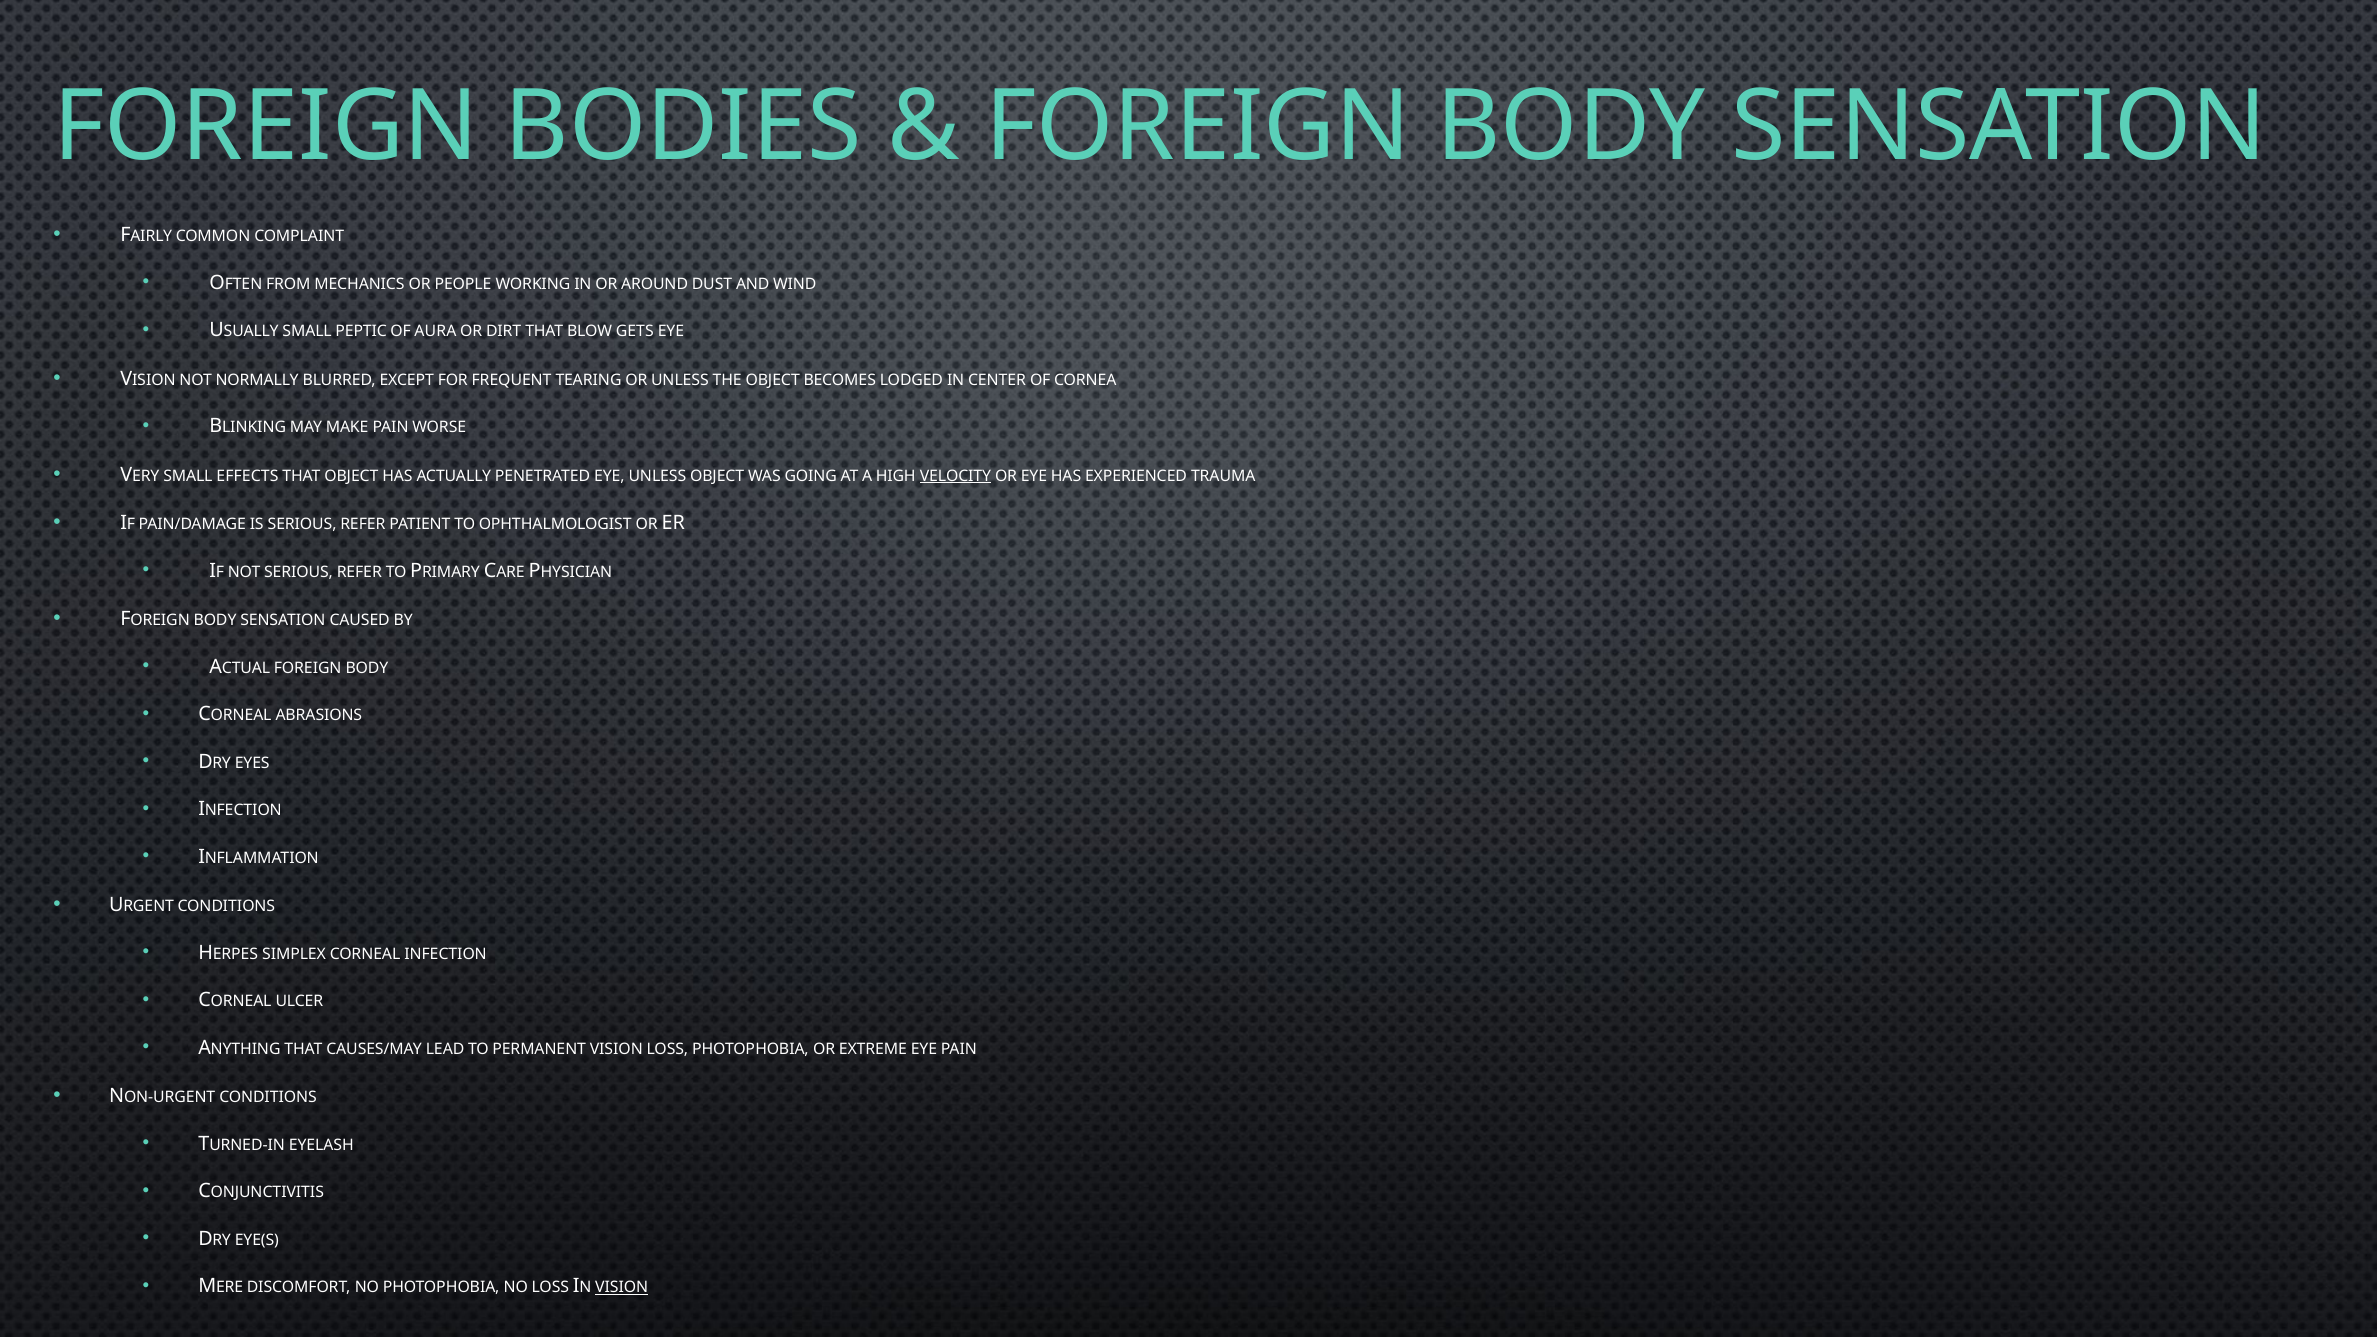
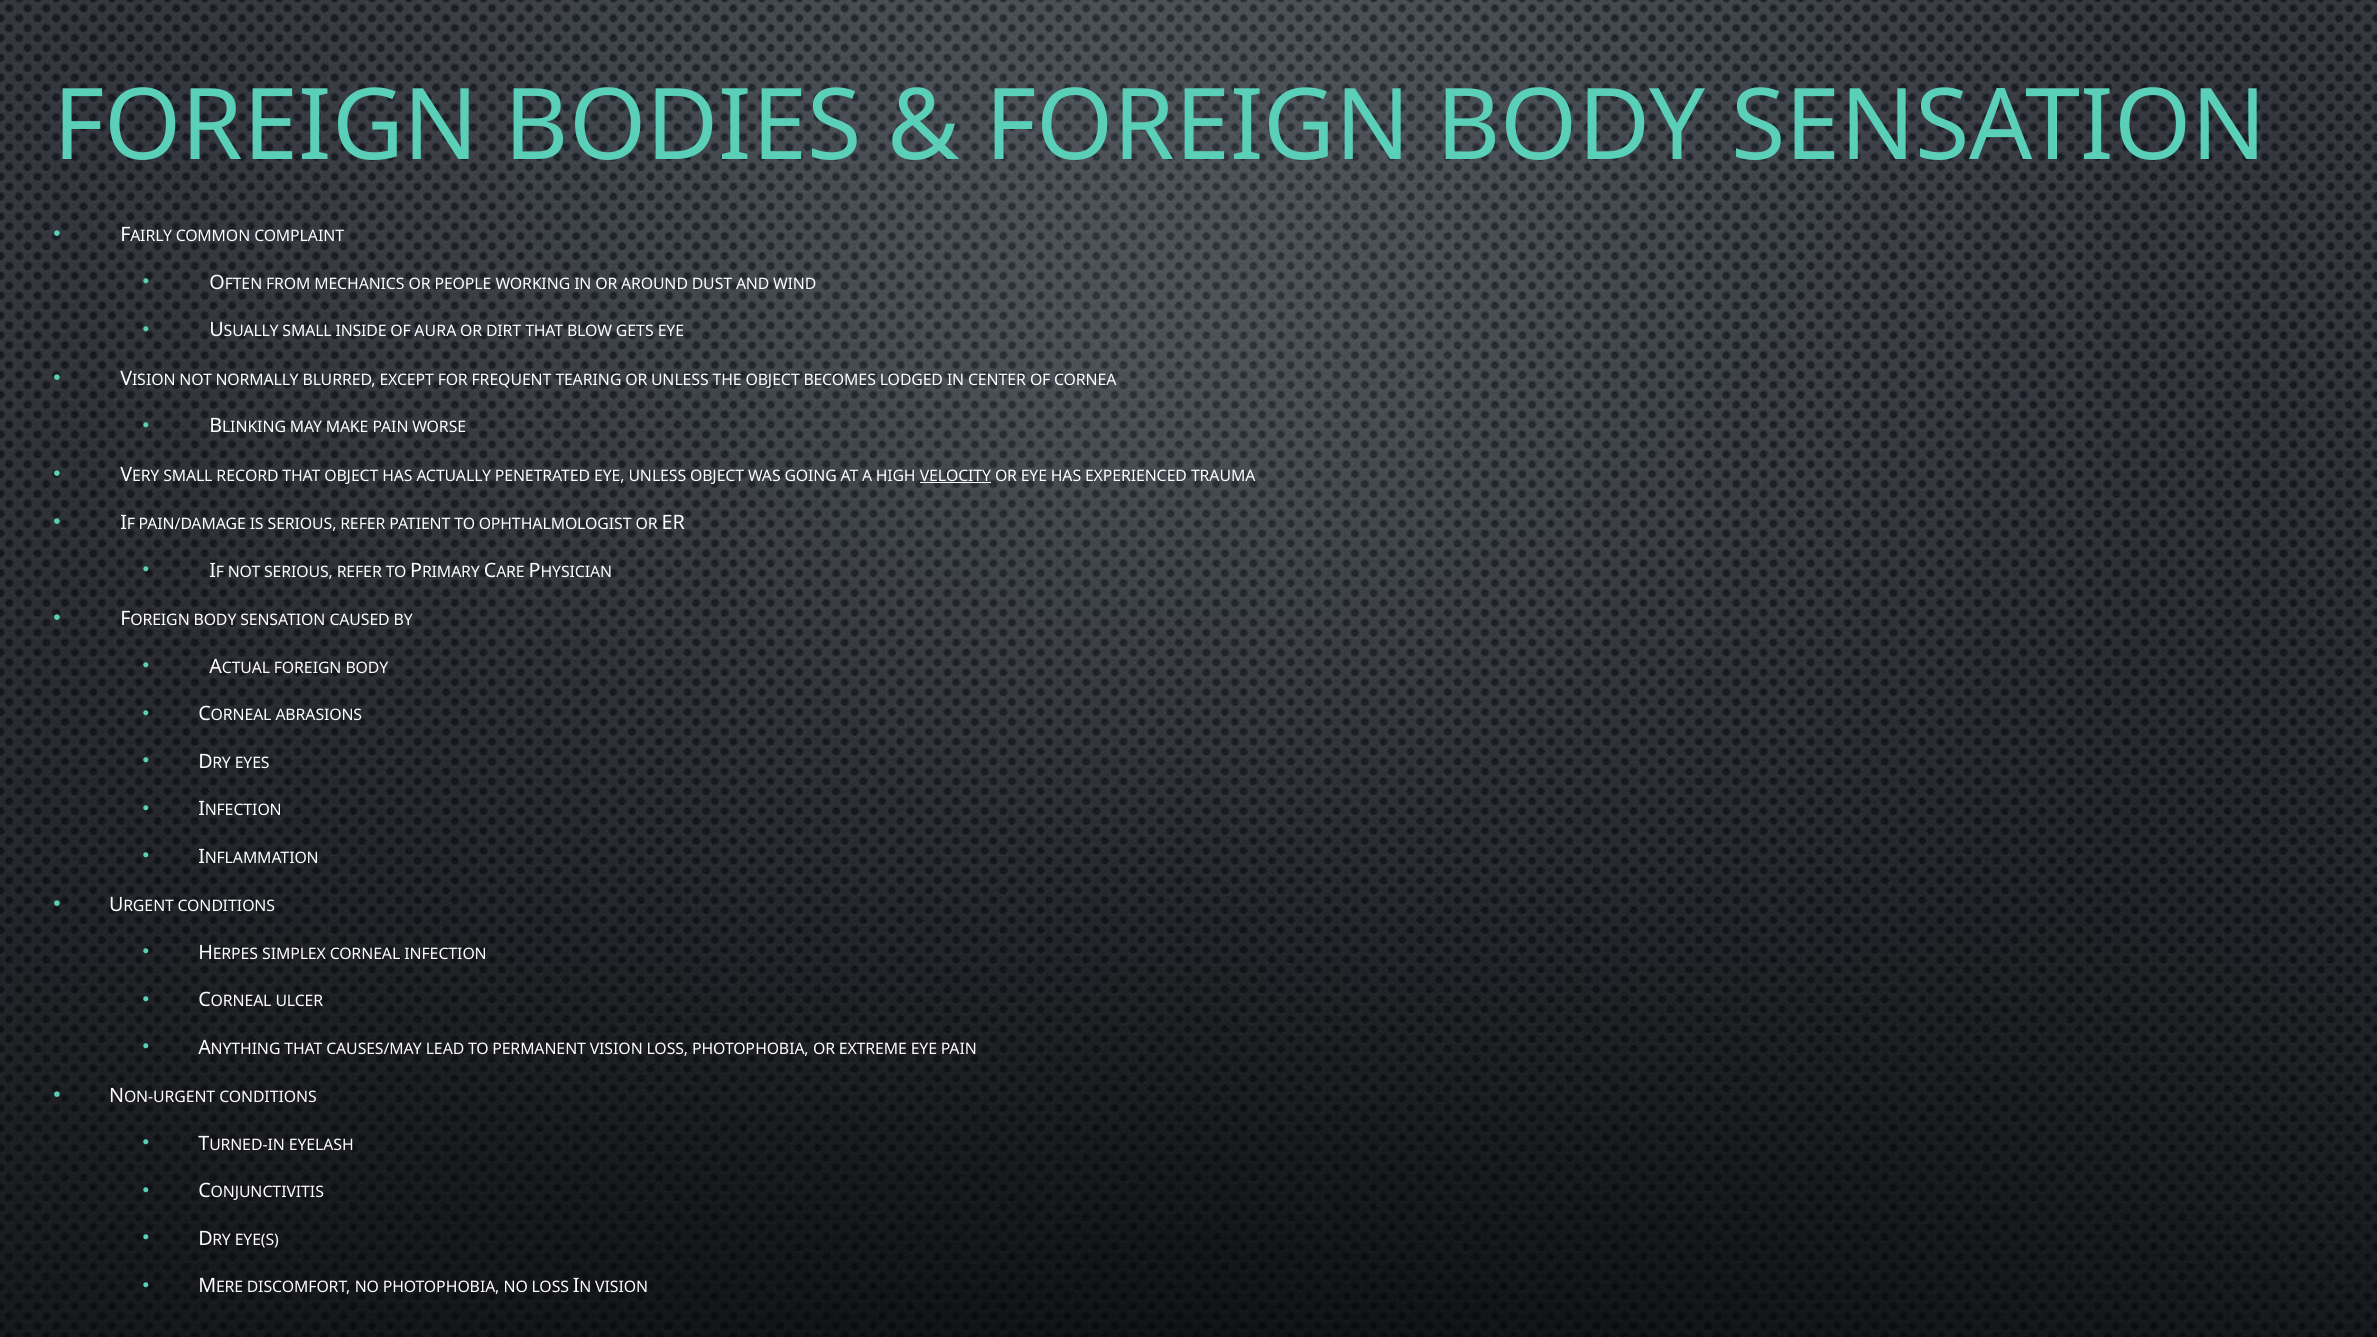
PEPTIC: PEPTIC -> INSIDE (361, 331)
EFFECTS: EFFECTS -> RECORD (248, 476)
VISION underline: present -> none (622, 1288)
